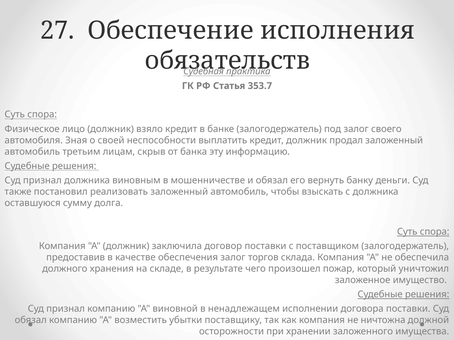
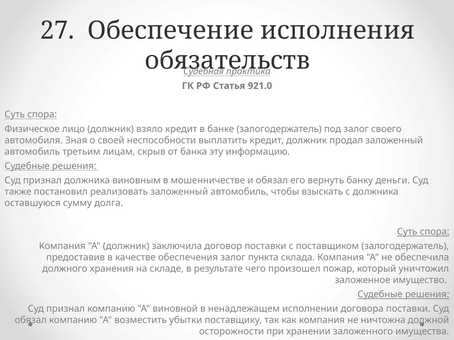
353.7: 353.7 -> 921.0 (260, 86)
торгов: торгов -> пункта (263, 258)
